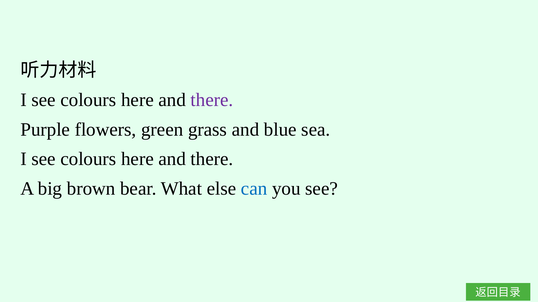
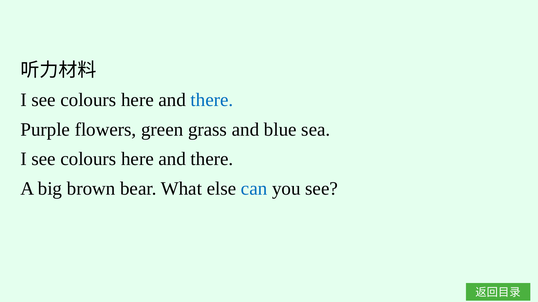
there colour: purple -> blue (212, 100)
